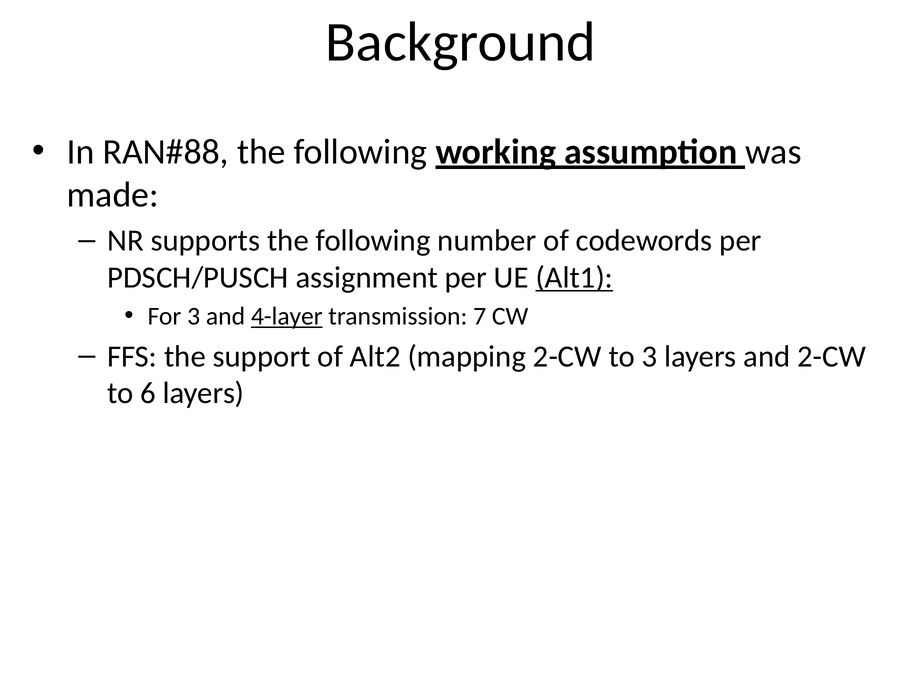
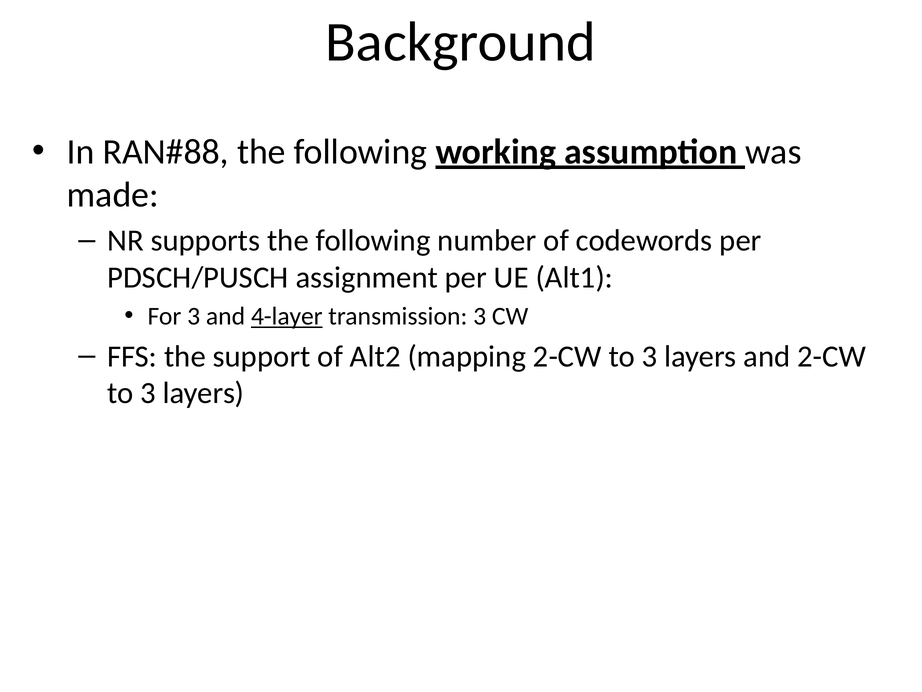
Alt1 underline: present -> none (574, 277)
transmission 7: 7 -> 3 (480, 316)
6: 6 -> 3 (148, 393)
